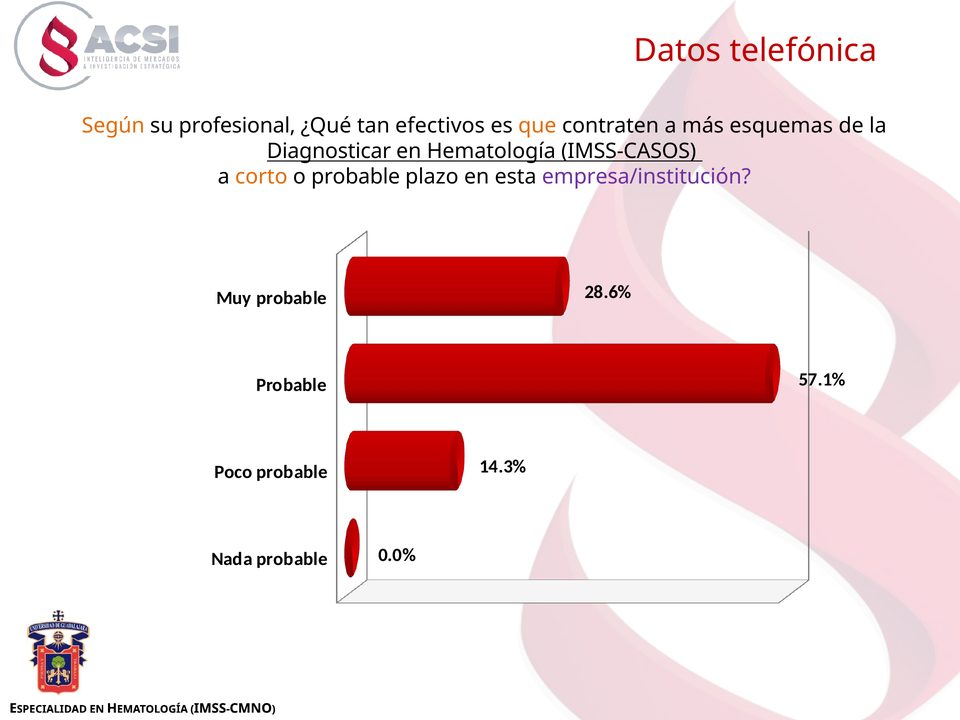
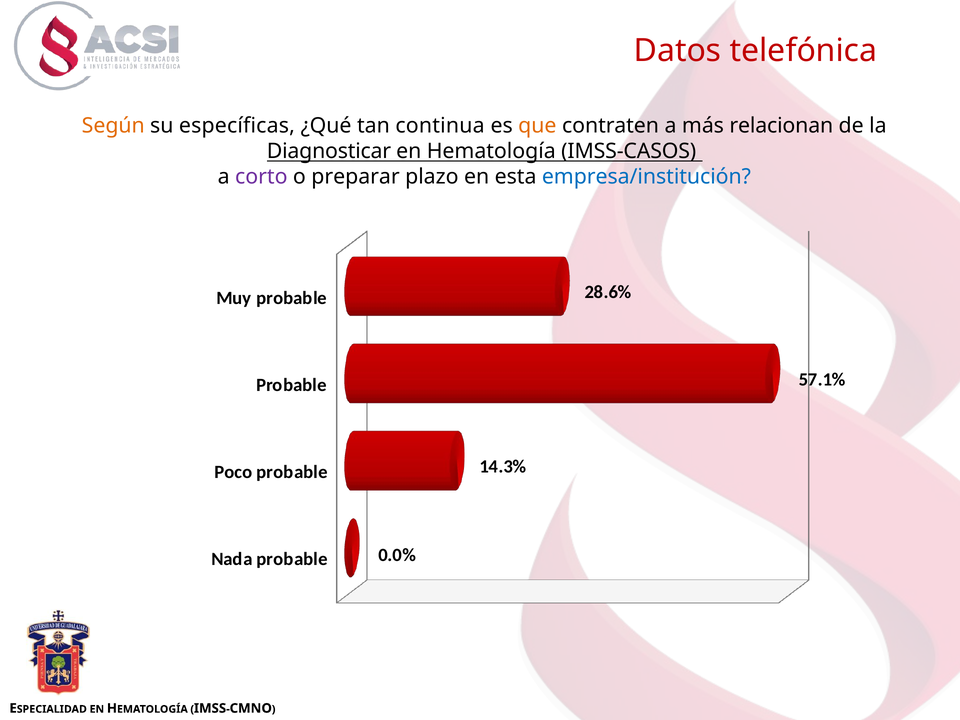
profesional: profesional -> específicas (237, 126)
efectivos: efectivos -> continua (440, 126)
esquemas: esquemas -> relacionan (781, 126)
corto colour: orange -> purple (261, 177)
o probable: probable -> preparar (356, 177)
empresa/institución colour: purple -> blue (646, 177)
